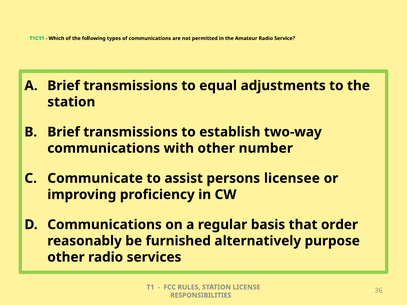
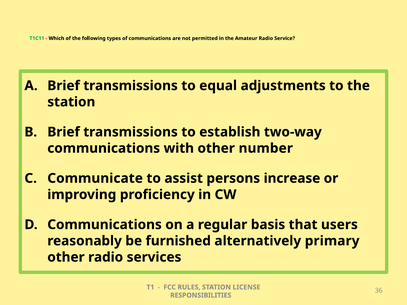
licensee: licensee -> increase (292, 178)
order: order -> users (339, 225)
purpose: purpose -> primary (332, 241)
